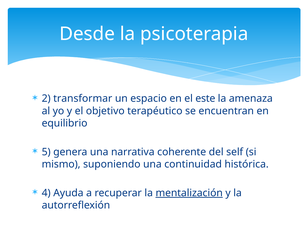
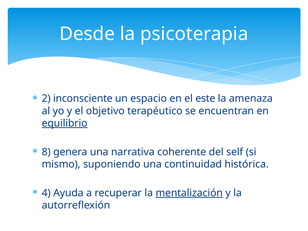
transformar: transformar -> inconsciente (83, 99)
equilibrio underline: none -> present (65, 123)
5: 5 -> 8 (46, 152)
